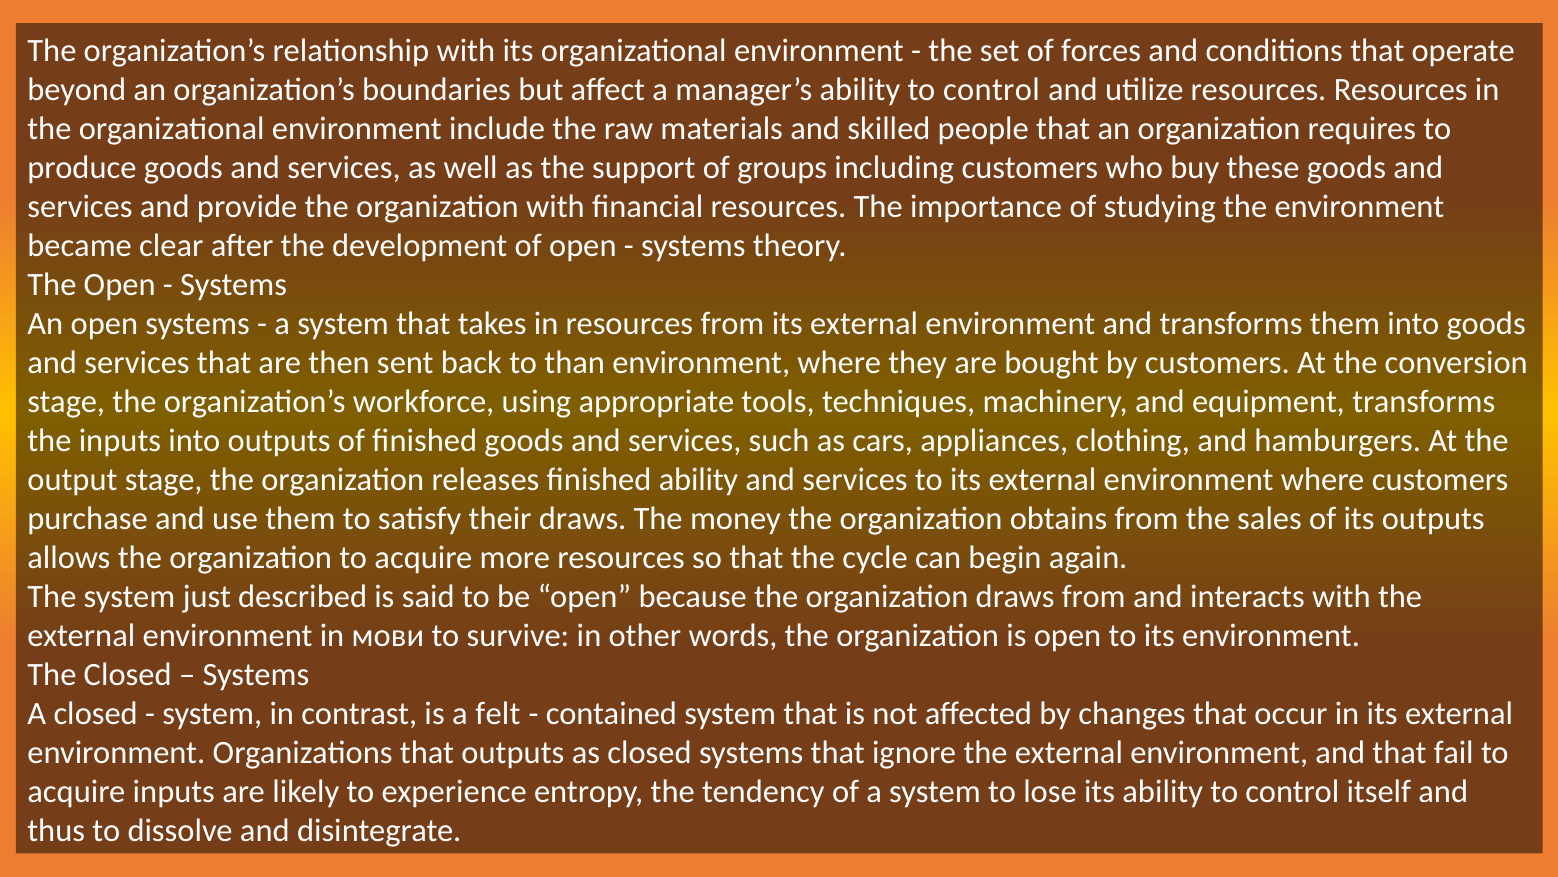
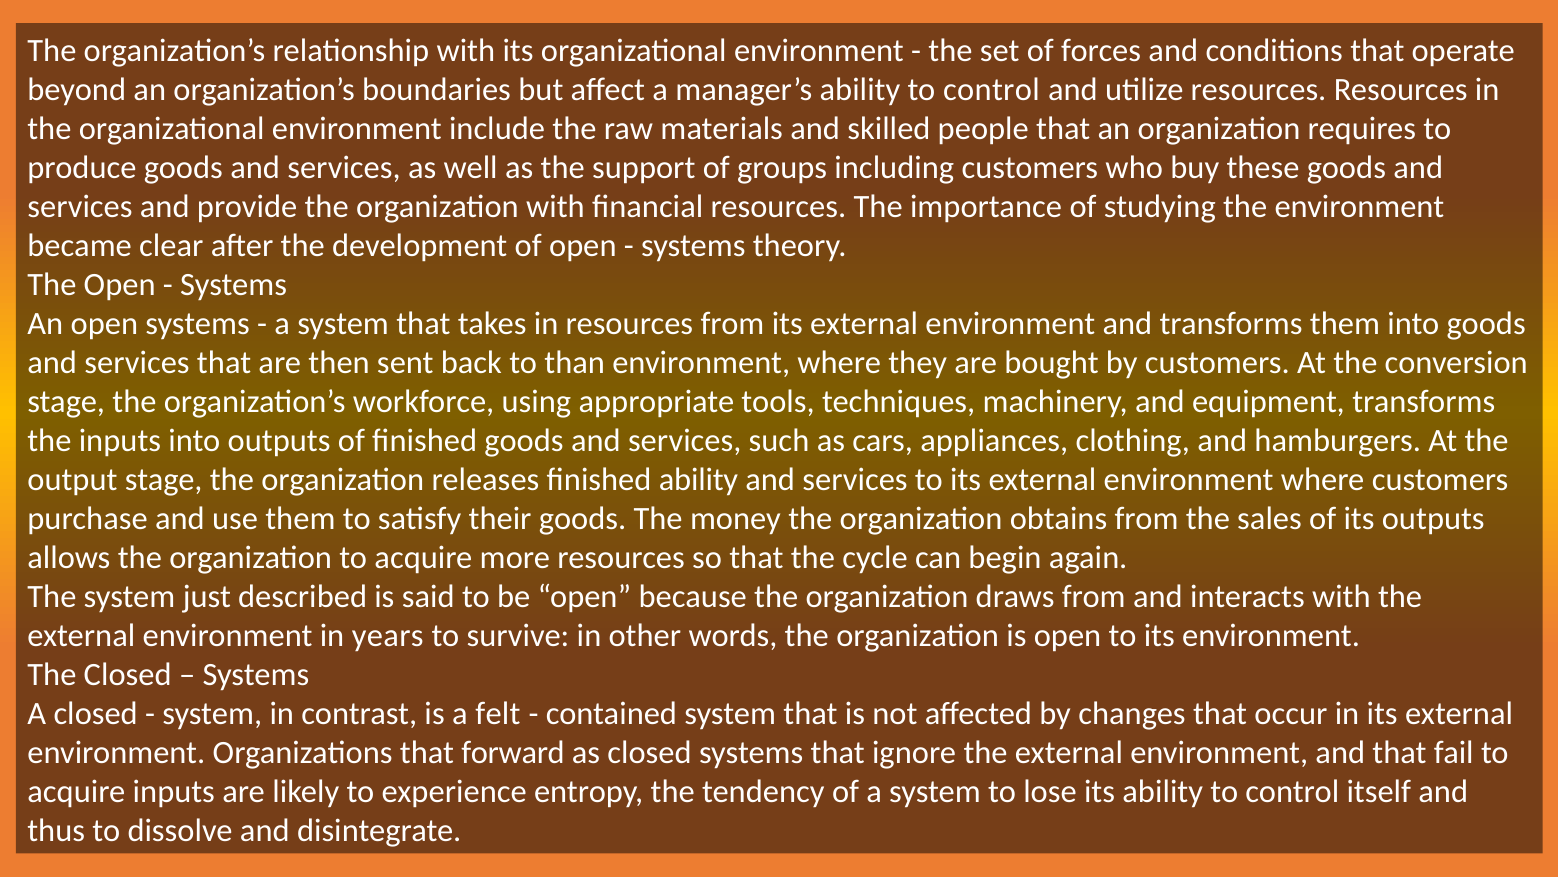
their draws: draws -> goods (583, 518)
мови: мови -> years (388, 635)
that outputs: outputs -> forward (513, 752)
